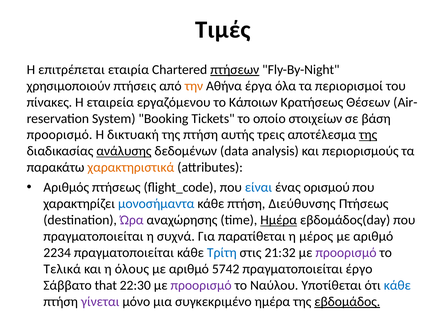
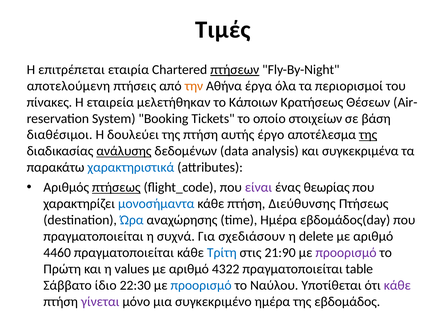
χρησιμοποιούν: χρησιμοποιούν -> αποτελούμενη (68, 86)
εργαζόμενου: εργαζόμενου -> μελετήθηκαν (174, 102)
προορισμό: προορισμό -> διαθέσιμοι (60, 135)
δικτυακή: δικτυακή -> δουλεύει (133, 135)
τρεις: τρεις -> έργο (271, 135)
περιορισμούς: περιορισμούς -> συγκεκριμένα (360, 151)
χαρακτηριστικά colour: orange -> blue (131, 167)
πτήσεως underline: none -> present (116, 187)
είναι colour: blue -> purple (258, 187)
ορισμού: ορισμού -> θεωρίας (327, 187)
Ώρα colour: purple -> blue (132, 220)
Ημέρα underline: present -> none (279, 220)
παρατίθεται: παρατίθεται -> σχεδιάσουν (252, 236)
μέρος: μέρος -> delete (316, 236)
2234: 2234 -> 4460 (57, 252)
21:32: 21:32 -> 21:90 (280, 252)
Τελικά: Τελικά -> Πρώτη (62, 269)
όλους: όλους -> values (132, 269)
5742: 5742 -> 4322 (226, 269)
έργο: έργο -> table (359, 269)
that: that -> ίδιο (106, 285)
προορισμό colour: purple -> blue (201, 285)
κάθε colour: blue -> purple (397, 285)
εβδομάδος underline: present -> none (347, 301)
